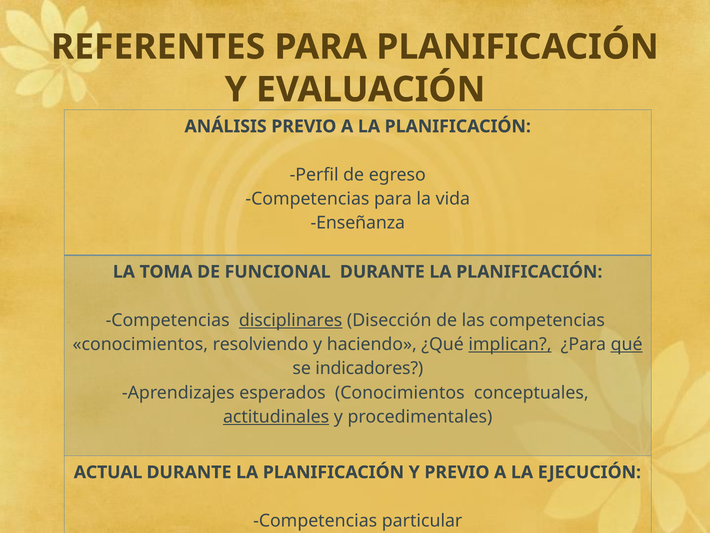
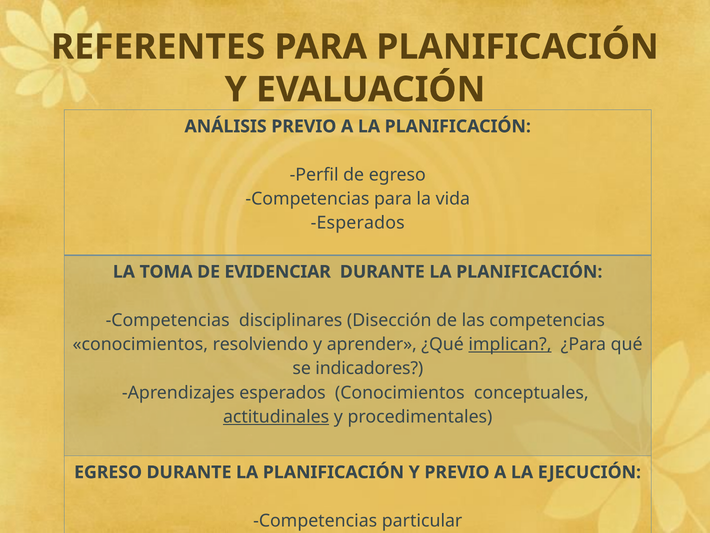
Enseñanza: Enseñanza -> Esperados (358, 223)
FUNCIONAL: FUNCIONAL -> EVIDENCIAR (278, 272)
disciplinares underline: present -> none (291, 320)
haciendo: haciendo -> aprender (372, 344)
qué underline: present -> none (627, 344)
ACTUAL: ACTUAL -> EGRESO (108, 472)
